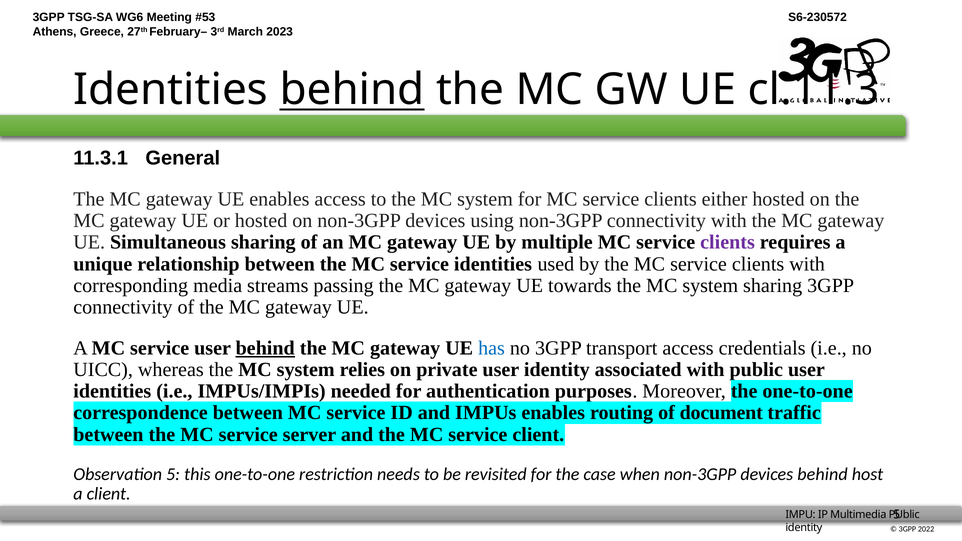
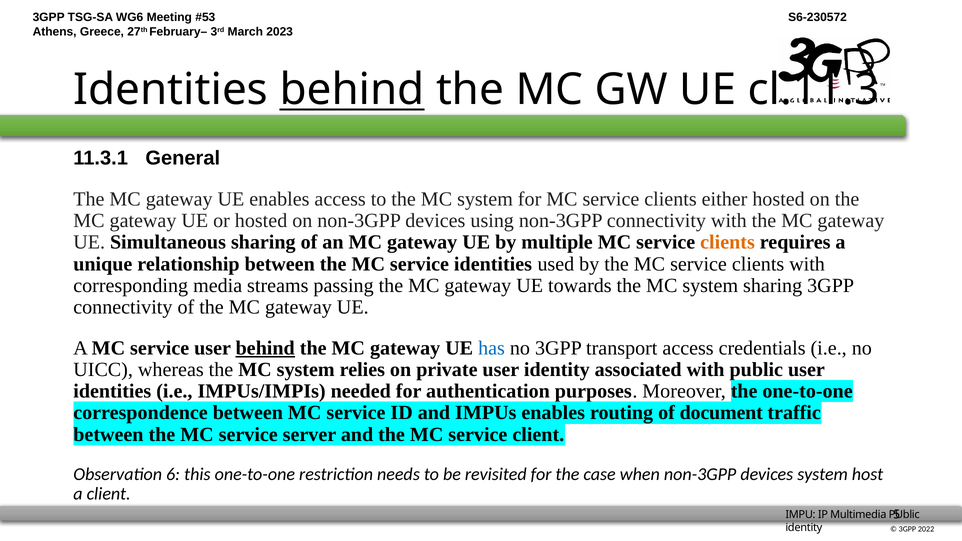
clients colour: purple -> orange (728, 242)
Observation 5: 5 -> 6 (173, 474)
devices behind: behind -> system (823, 474)
